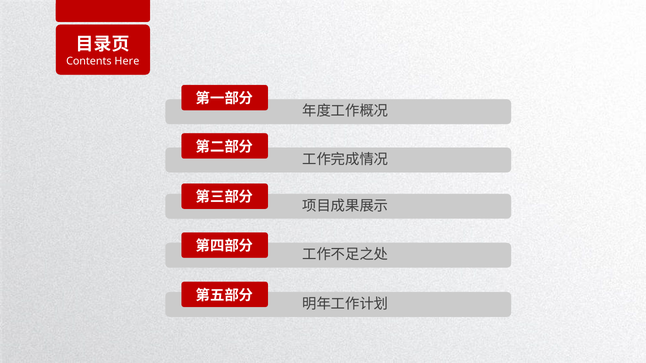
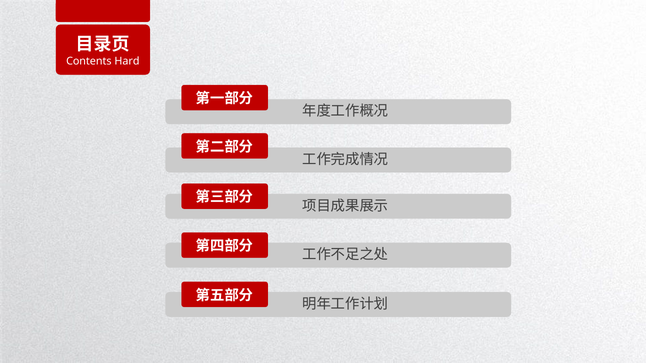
Here: Here -> Hard (127, 61)
